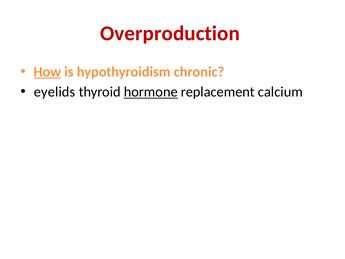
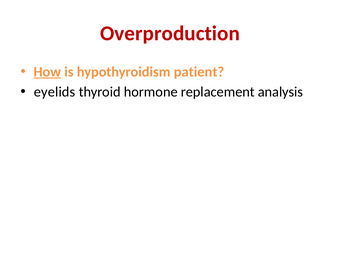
chronic: chronic -> patient (199, 72)
hormone underline: present -> none (151, 92)
calcium: calcium -> analysis (280, 92)
